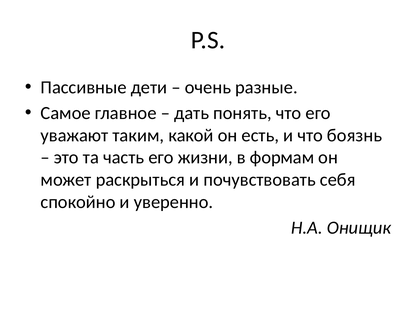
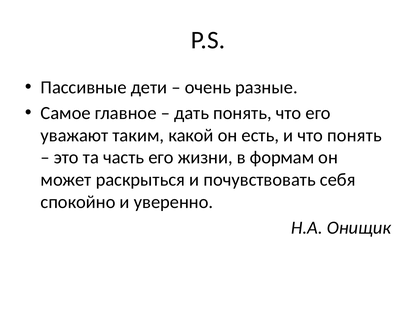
что боязнь: боязнь -> понять (355, 135)
